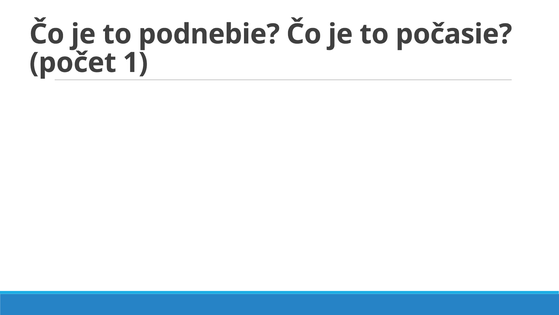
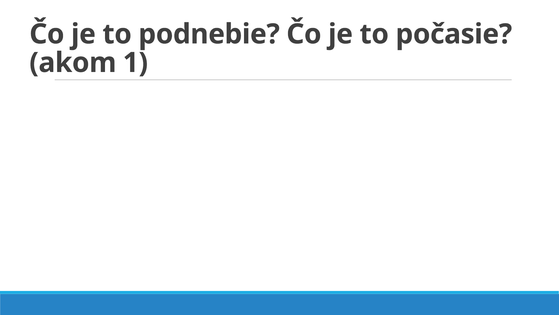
počet: počet -> akom (73, 63)
